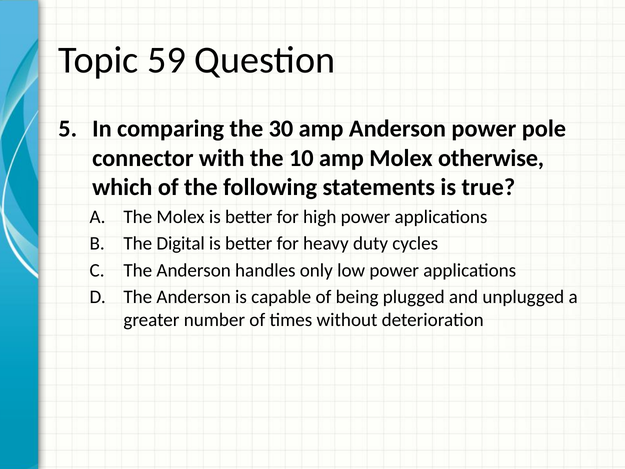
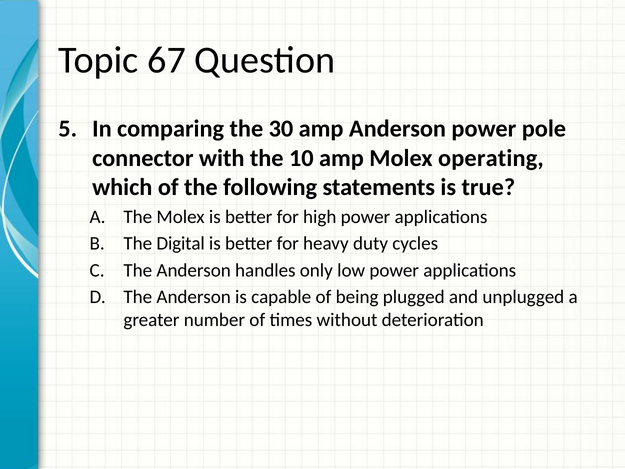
59: 59 -> 67 (167, 60)
otherwise: otherwise -> operating (491, 158)
